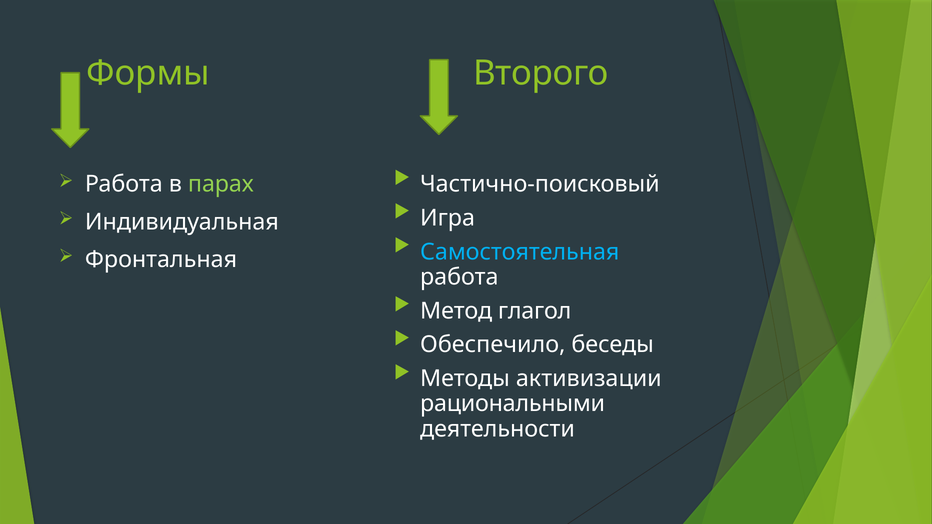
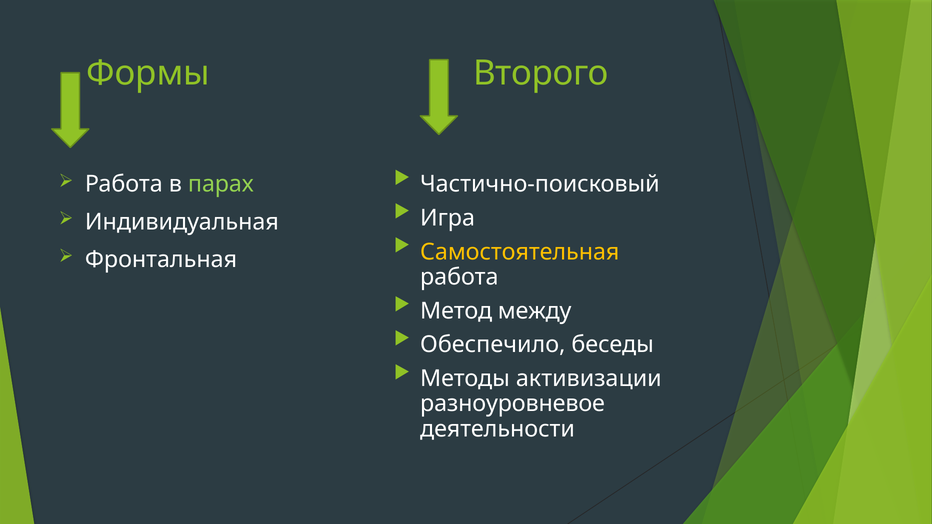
Самостоятельная colour: light blue -> yellow (520, 252)
глагол: глагол -> между (535, 311)
рациональными: рациональными -> разноуровневое (513, 404)
